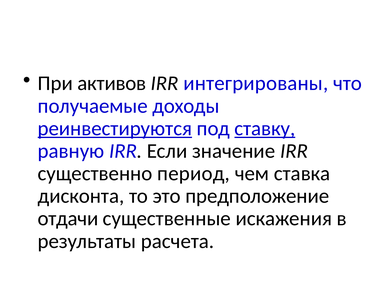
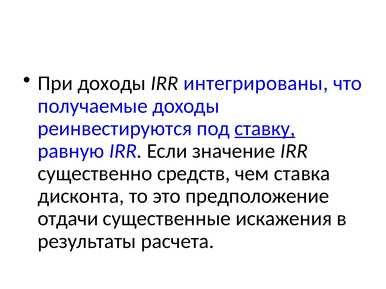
При активов: активов -> доходы (112, 83)
реинвестируются underline: present -> none (115, 129)
период: период -> средств (194, 174)
